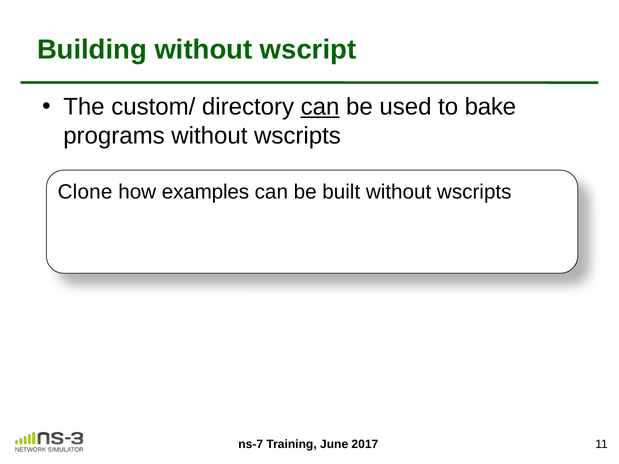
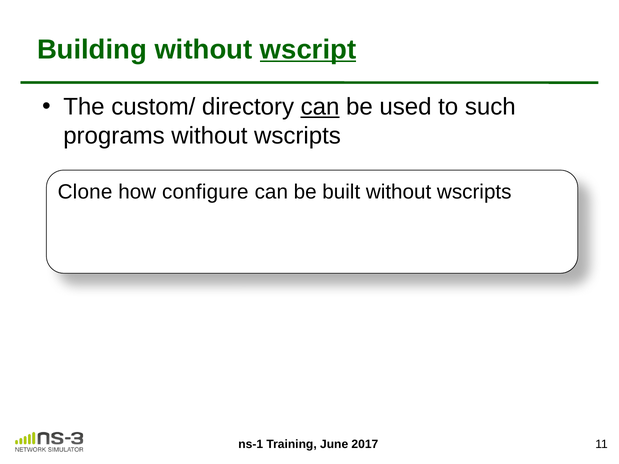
wscript underline: none -> present (308, 49)
bake: bake -> such (490, 107)
examples: examples -> configure (205, 192)
ns-7: ns-7 -> ns-1 (251, 445)
